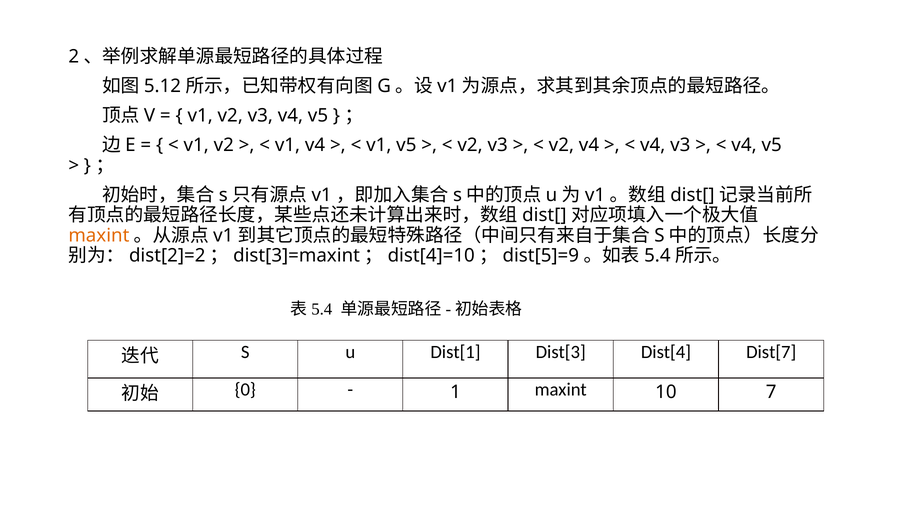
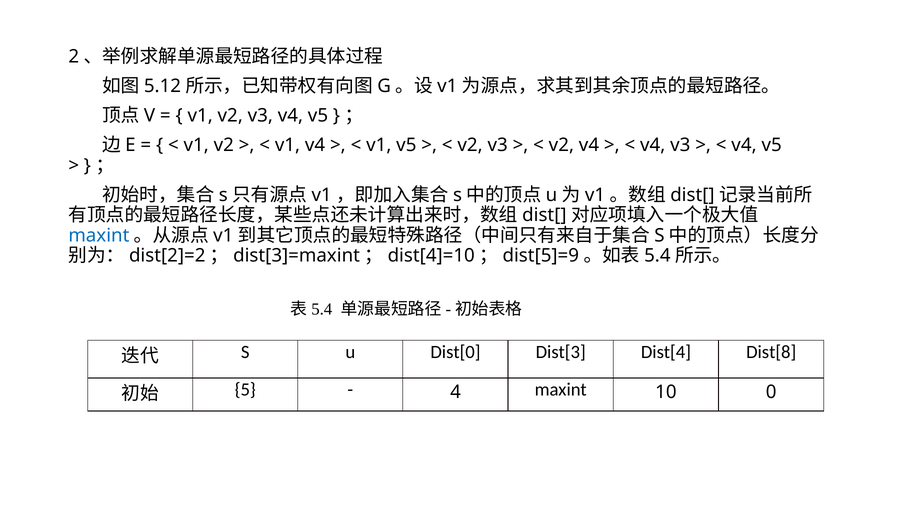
maxint colour: orange -> blue (99, 235)
Dist[1: Dist[1 -> Dist[0 (455, 352)
Dist[7: Dist[7 -> Dist[8 (771, 352)
0: 0 -> 5 (245, 389)
1: 1 -> 4 (455, 392)
7: 7 -> 0 (771, 392)
